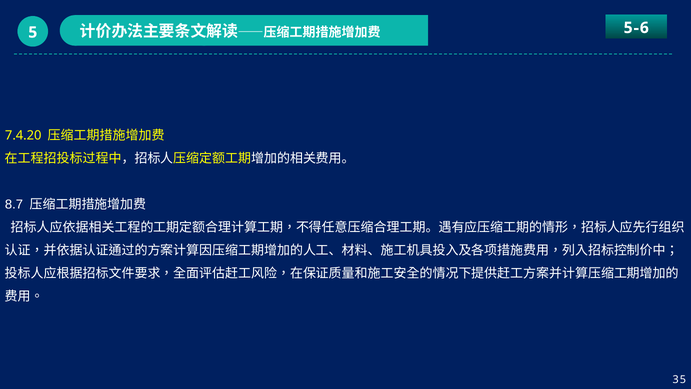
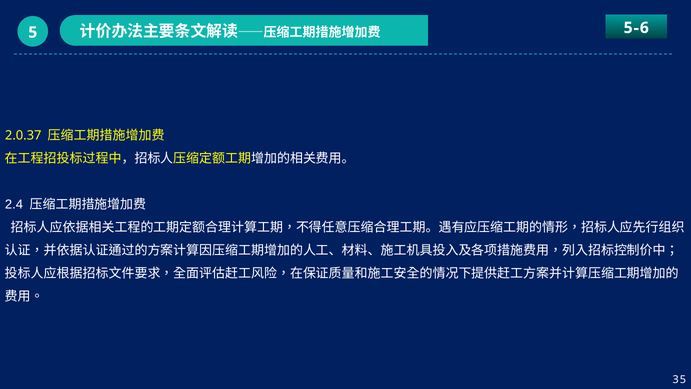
7.4.20: 7.4.20 -> 2.0.37 (23, 135)
8.7: 8.7 -> 2.4 (14, 204)
